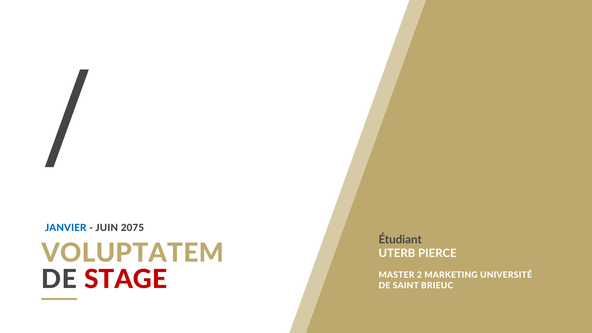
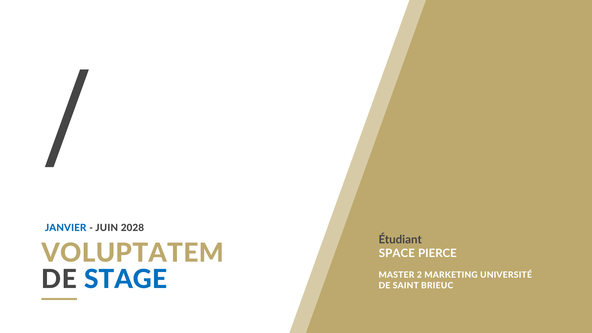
2075: 2075 -> 2028 (132, 228)
UTERB: UTERB -> SPACE (397, 253)
STAGE colour: red -> blue (126, 280)
